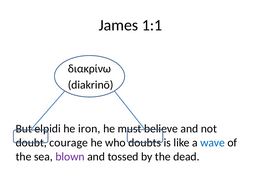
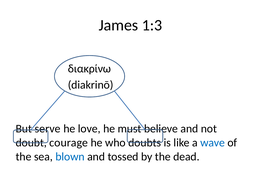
1:1: 1:1 -> 1:3 (152, 25)
elpidi: elpidi -> serve (48, 129)
iron: iron -> love (89, 129)
blown colour: purple -> blue (70, 156)
